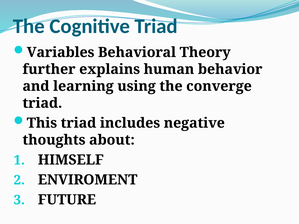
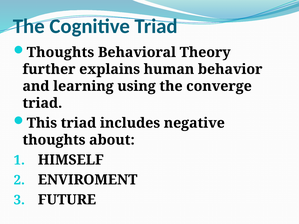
Variables: Variables -> Thoughts (60, 52)
